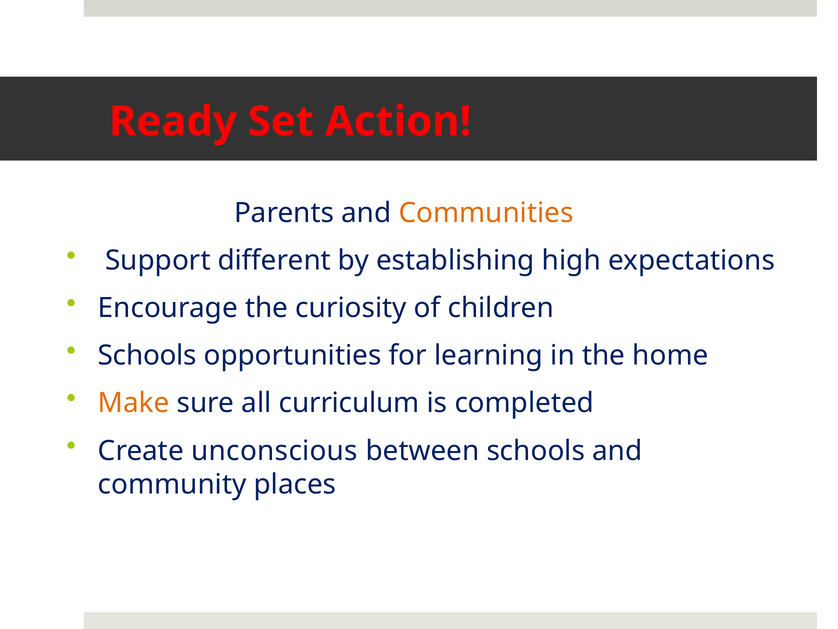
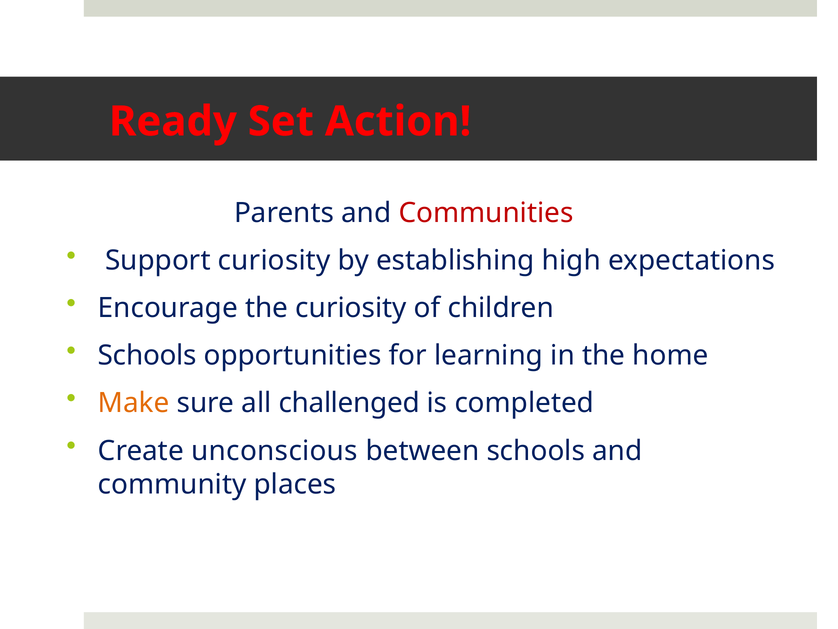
Communities colour: orange -> red (486, 213)
Support different: different -> curiosity (274, 261)
curriculum: curriculum -> challenged (349, 403)
